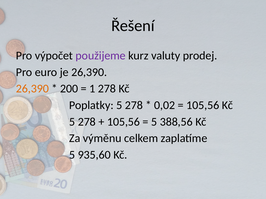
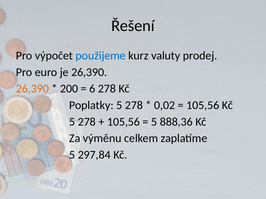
použijeme colour: purple -> blue (101, 56)
1: 1 -> 6 (92, 89)
388,56: 388,56 -> 888,36 (176, 122)
935,60: 935,60 -> 297,84 (94, 155)
